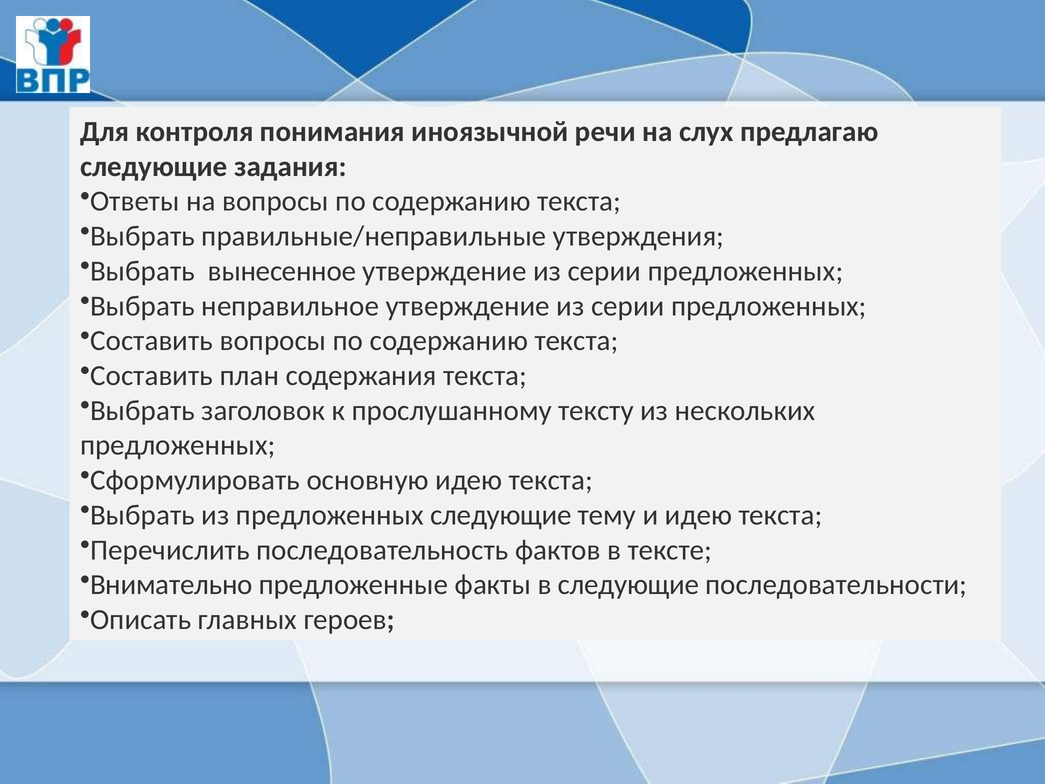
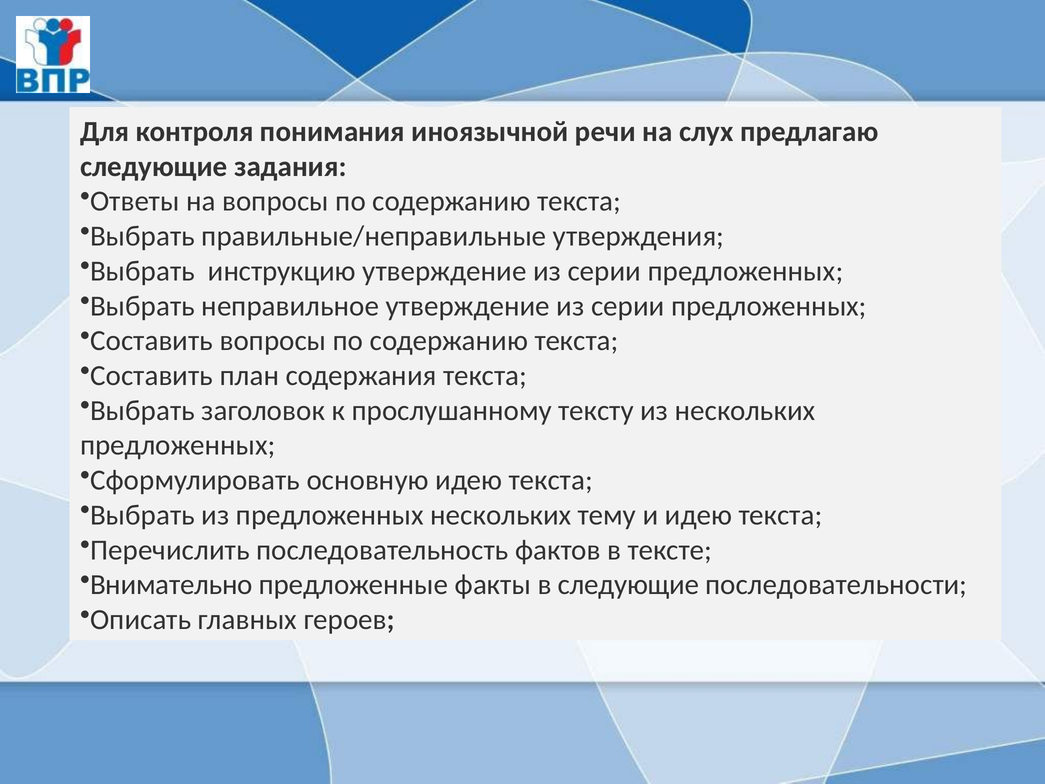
вынесенное: вынесенное -> инструкцию (282, 271)
предложенных следующие: следующие -> нескольких (501, 515)
